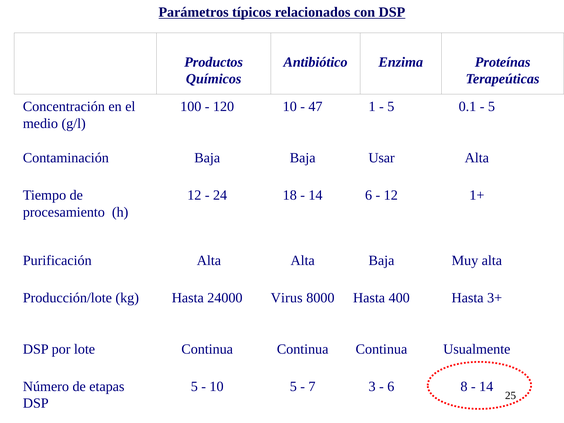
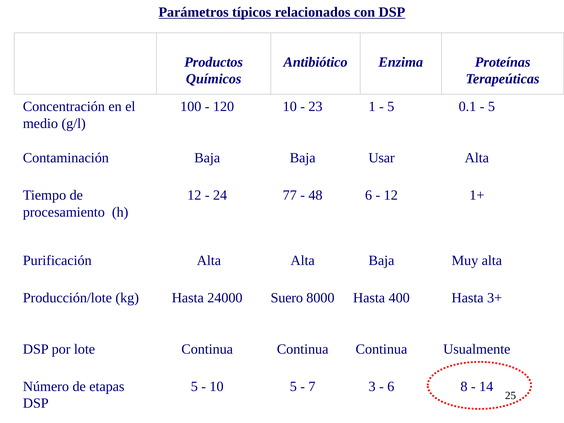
47: 47 -> 23 (315, 107)
18: 18 -> 77 (290, 195)
14: 14 -> 48 (315, 195)
Virus: Virus -> Suero (287, 298)
